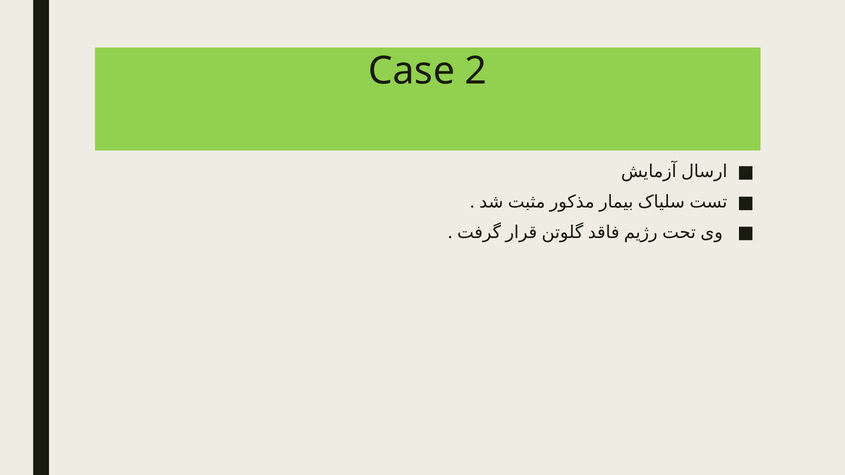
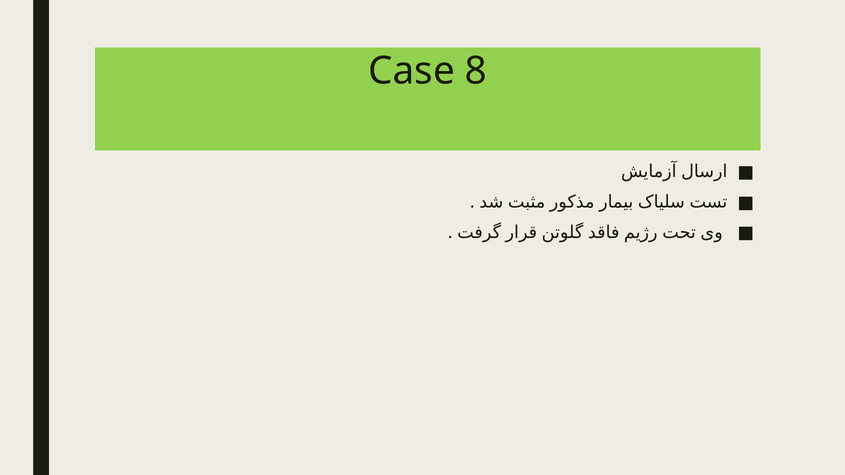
2: 2 -> 8 (476, 71)
